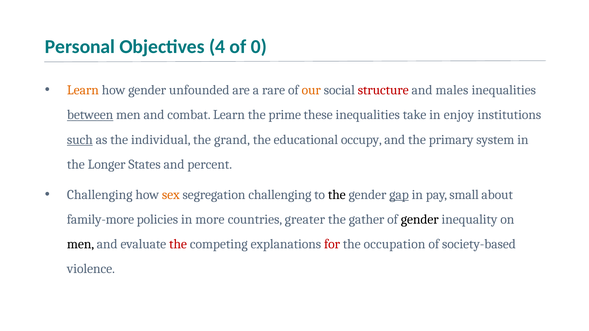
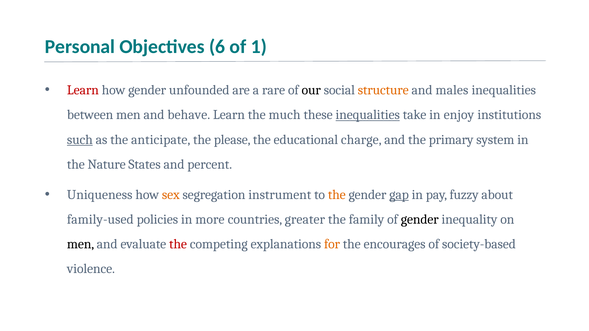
4: 4 -> 6 (217, 47)
0: 0 -> 1 (259, 47)
Learn colour: orange -> red (83, 90)
our colour: orange -> black (311, 90)
structure colour: red -> orange (383, 90)
between underline: present -> none (90, 115)
combat: combat -> behave (189, 115)
prime: prime -> much (285, 115)
inequalities underline: none -> present (368, 115)
individual: individual -> anticipate (161, 140)
grand: grand -> please (232, 140)
occupy: occupy -> charge (361, 140)
Longer: Longer -> Nature (107, 165)
Challenging: Challenging -> Uniqueness (100, 195)
segregation challenging: challenging -> instrument (280, 195)
the colour: black -> orange (337, 195)
small: small -> fuzzy (464, 195)
family-more: family-more -> family-used (100, 220)
gather: gather -> family (367, 220)
for colour: red -> orange (332, 244)
occupation: occupation -> encourages (395, 244)
